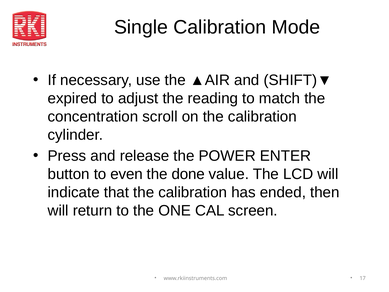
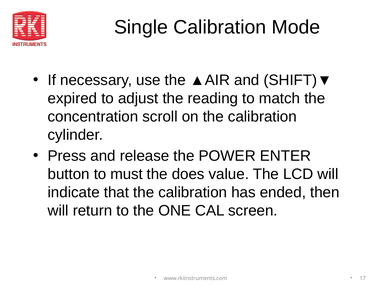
even: even -> must (127, 174)
done: done -> does (188, 174)
